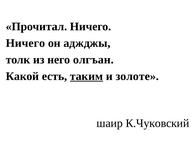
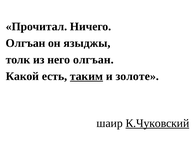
Ничего: Ничего -> Олгъан (26, 43)
аджджы: аджджы -> языджы (87, 43)
К.Чуковский underline: none -> present (157, 123)
